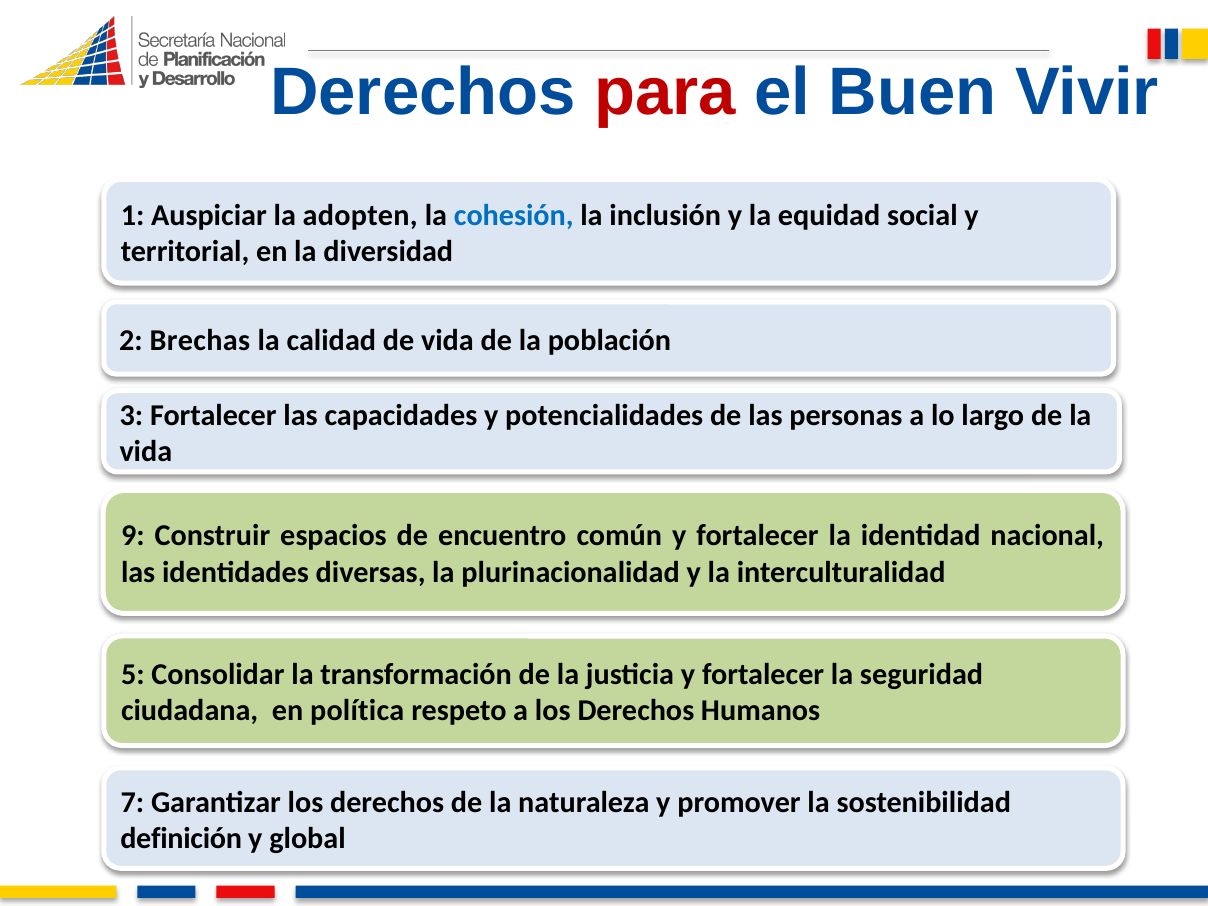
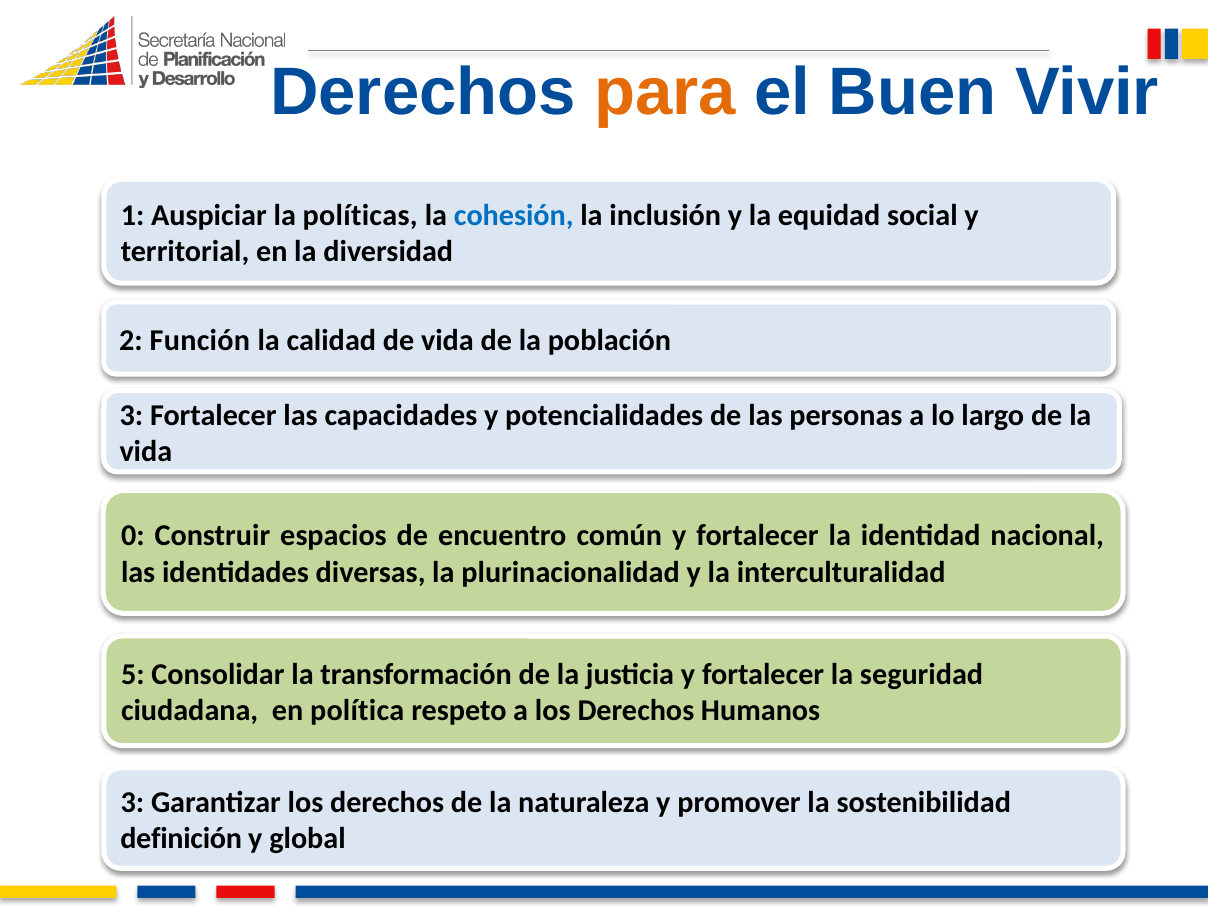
para colour: red -> orange (665, 93)
adopten: adopten -> políticas (360, 215)
Brechas: Brechas -> Función (200, 340)
9: 9 -> 0 (133, 536)
7: 7 -> 3 (132, 802)
